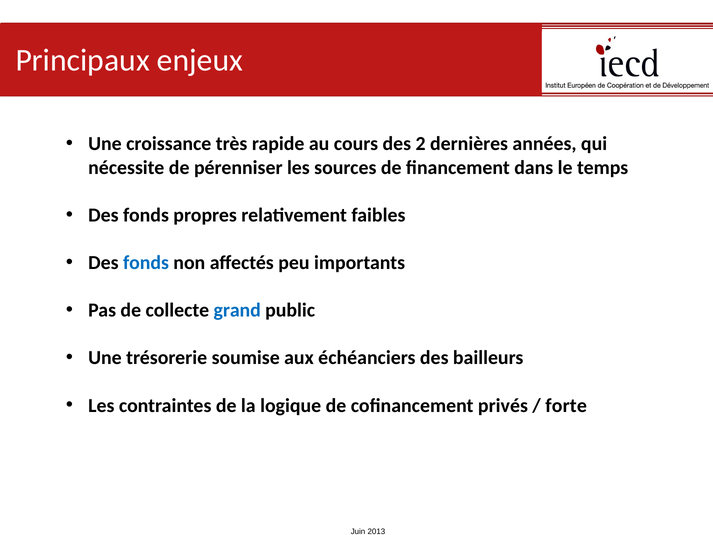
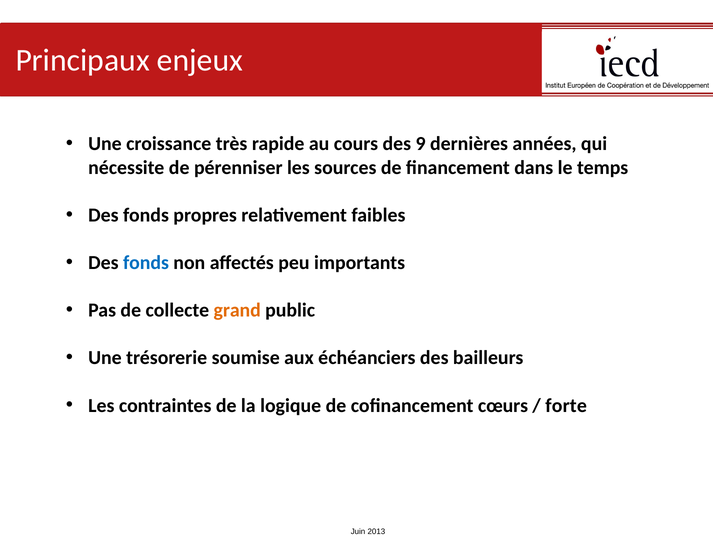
2: 2 -> 9 (421, 144)
grand colour: blue -> orange (237, 310)
privés: privés -> cœurs (503, 405)
